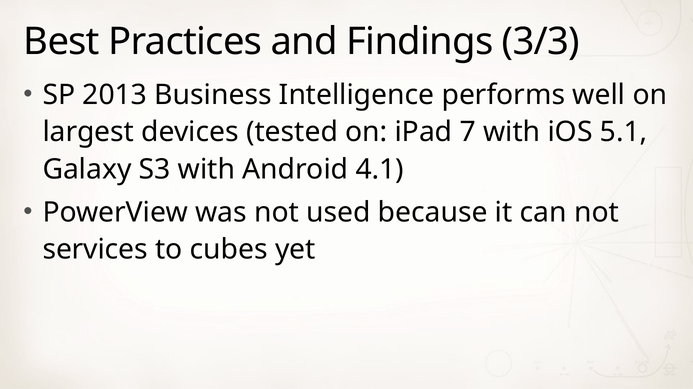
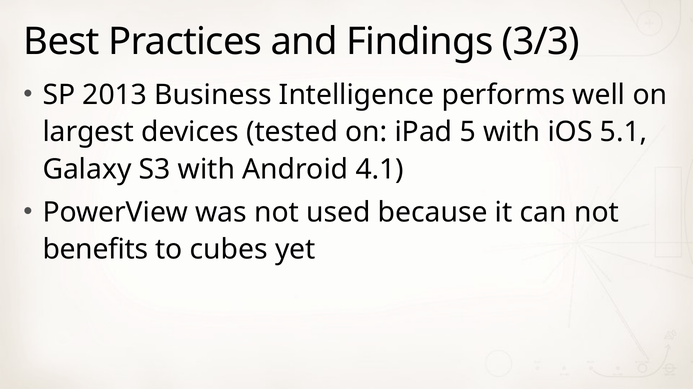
7: 7 -> 5 (468, 132)
services: services -> benefits (95, 250)
